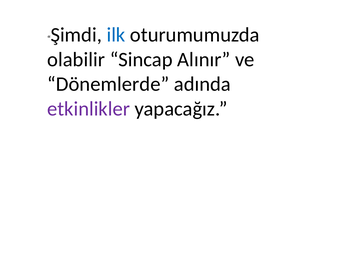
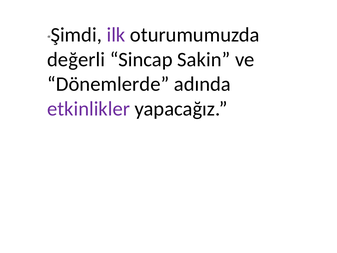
ilk colour: blue -> purple (116, 35)
olabilir: olabilir -> değerli (76, 59)
Alınır: Alınır -> Sakin (204, 59)
